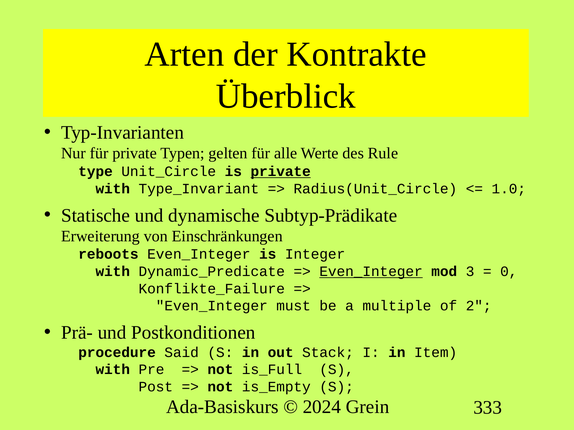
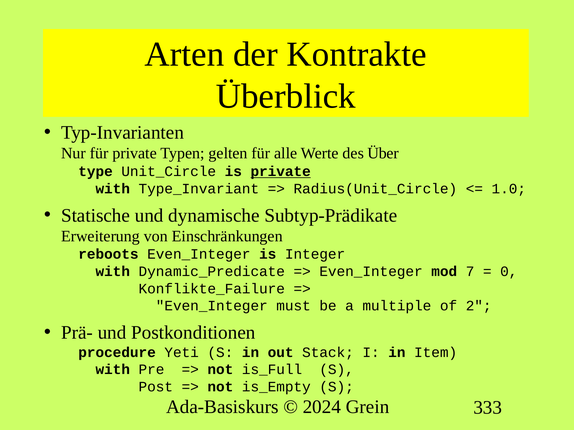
Rule: Rule -> Über (383, 154)
Even_Integer underline: present -> none (371, 272)
3: 3 -> 7 (470, 272)
Said: Said -> Yeti (182, 353)
